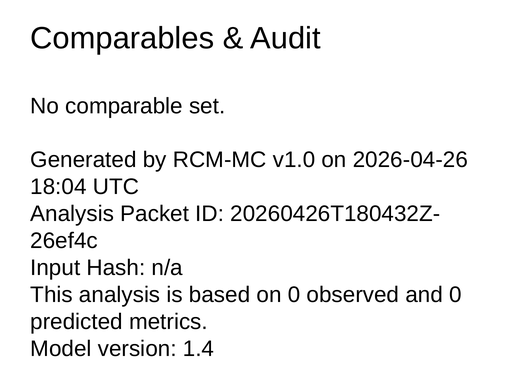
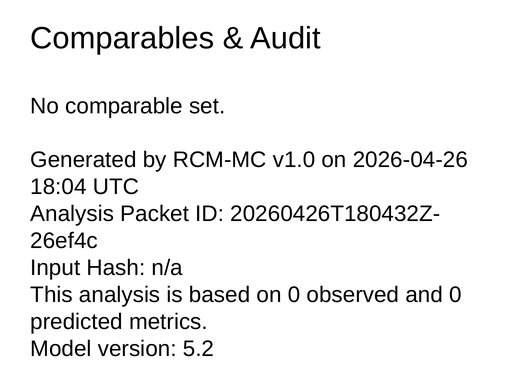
1.4: 1.4 -> 5.2 (198, 349)
